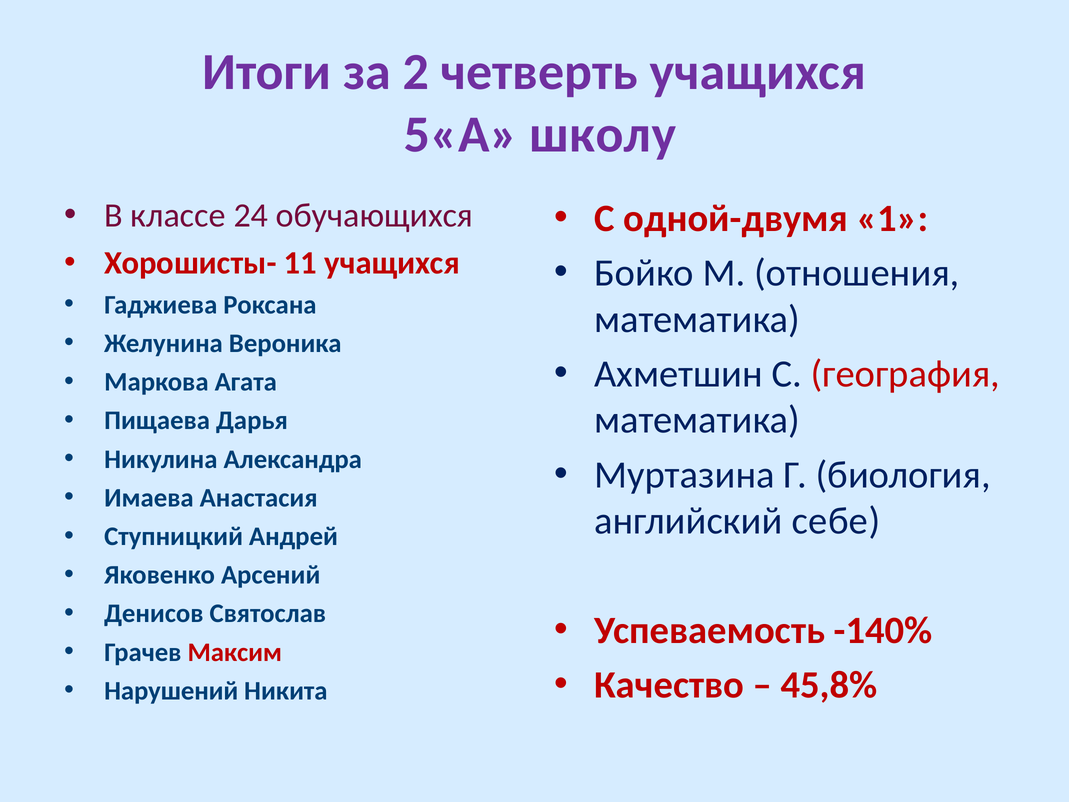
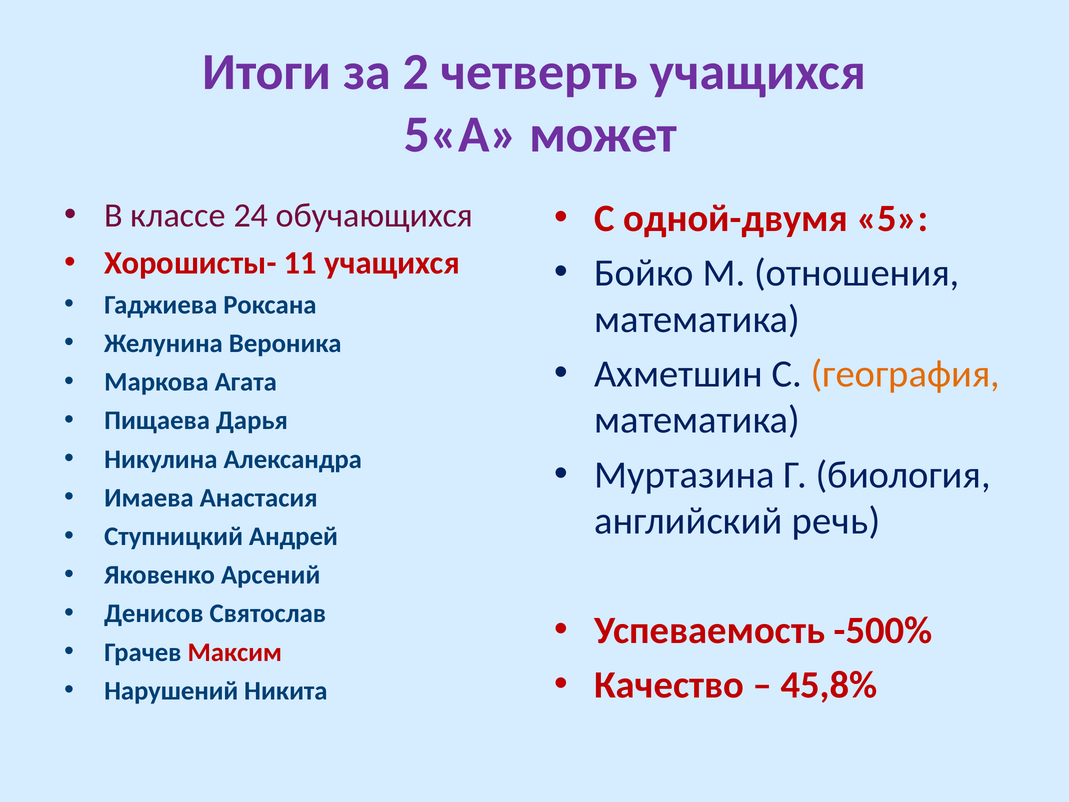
школу: школу -> может (603, 135)
1: 1 -> 5 (892, 218)
география colour: red -> orange (905, 374)
себе: себе -> речь (836, 521)
-140%: -140% -> -500% (883, 630)
